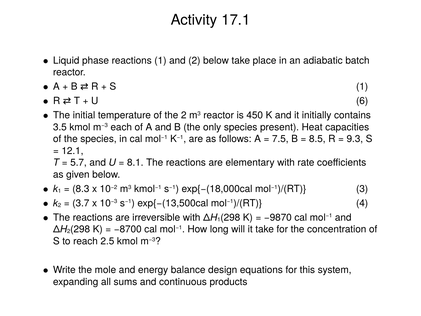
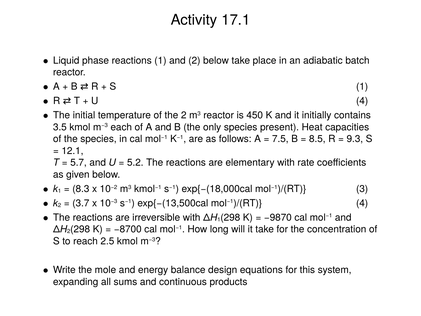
6: 6 -> 4 (362, 101)
8.1: 8.1 -> 5.2 (135, 163)
